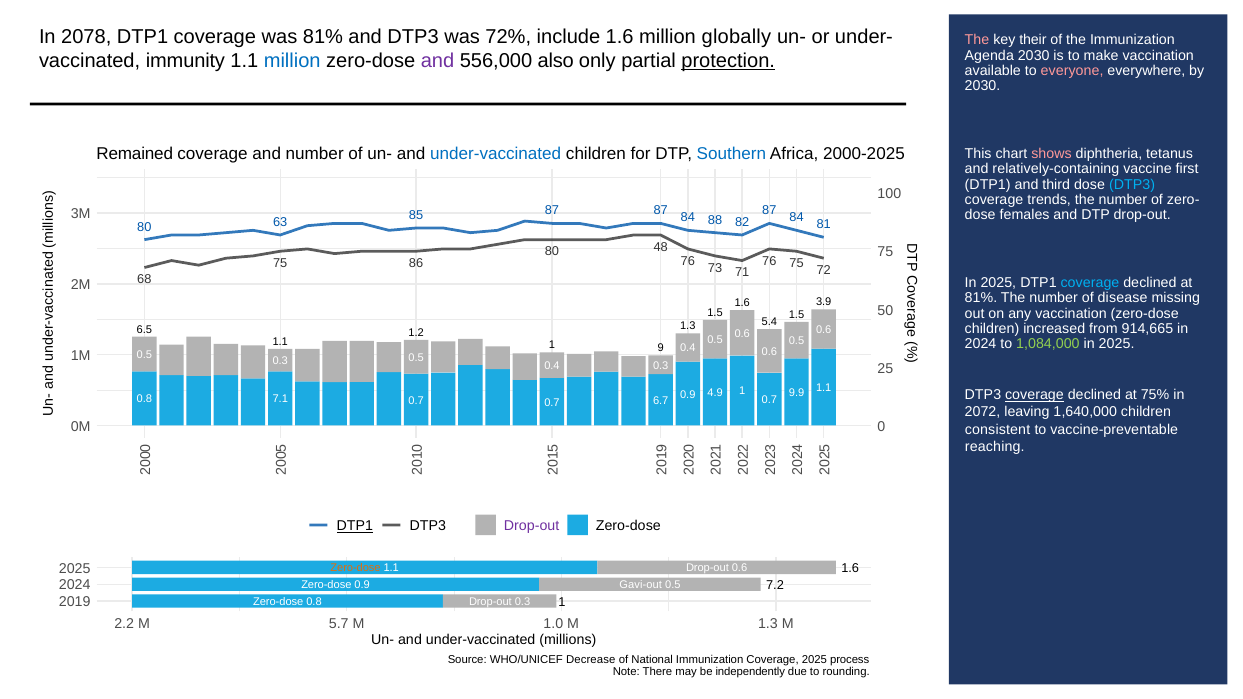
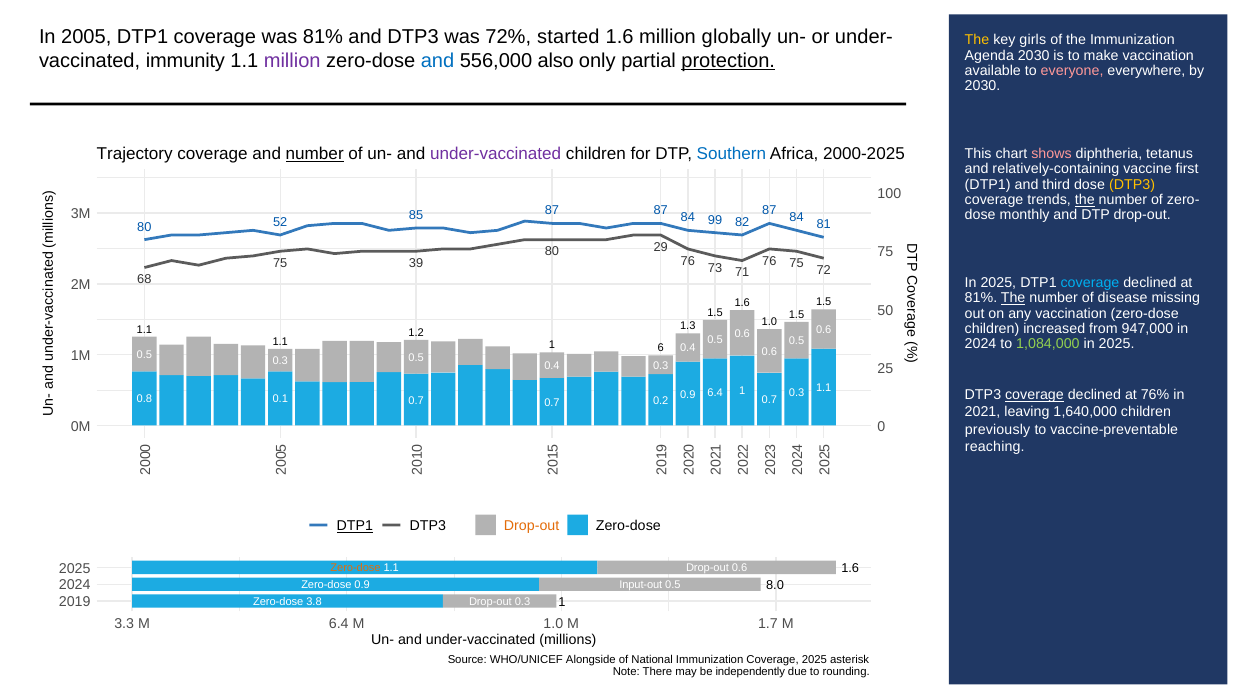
2078: 2078 -> 2005 (86, 37)
include: include -> started (568, 37)
The colour: pink -> yellow (977, 40)
their: their -> girls (1033, 40)
million colour: blue -> purple (292, 61)
and colour: purple -> blue (438, 61)
Remained: Remained -> Trajectory (135, 154)
number underline: none -> present (315, 154)
under-vaccinated colour: blue -> purple (496, 154)
DTP3 colour: light blue -> yellow (1132, 185)
the underline: none -> present (1085, 200)
females: females -> monthly (1025, 215)
88: 88 -> 99 (715, 220)
63: 63 -> 52 (280, 222)
48: 48 -> 29 (661, 247)
86: 86 -> 39 (416, 263)
The underline: none -> present (1013, 298)
3.9: 3.9 -> 1.5 (824, 302)
5.4: 5.4 -> 1.0 (769, 322)
914,665: 914,665 -> 947,000 (1147, 329)
6.5: 6.5 -> 1.1 (144, 329)
9: 9 -> 6 (661, 348)
9.9: 9.9 -> 0.3 (797, 393)
75%: 75% -> 76% (1155, 395)
0.9 4.9: 4.9 -> 6.4 (715, 393)
7.1: 7.1 -> 0.1 (280, 399)
6.7: 6.7 -> 0.2 (661, 401)
2072: 2072 -> 2021 (983, 412)
consistent: consistent -> previously (998, 429)
Drop-out colour: purple -> orange (532, 526)
7.2: 7.2 -> 8.0 (775, 585)
Gavi-out: Gavi-out -> Input-out (641, 585)
Zero-dose 0.8: 0.8 -> 3.8 (314, 602)
2.2: 2.2 -> 3.3 (124, 624)
M 5.7: 5.7 -> 6.4 (339, 624)
M 1.3: 1.3 -> 1.7 (768, 624)
Decrease: Decrease -> Alongside (591, 659)
process: process -> asterisk (850, 659)
